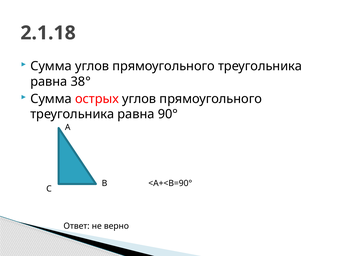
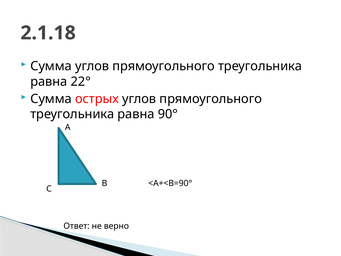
38°: 38° -> 22° (81, 82)
